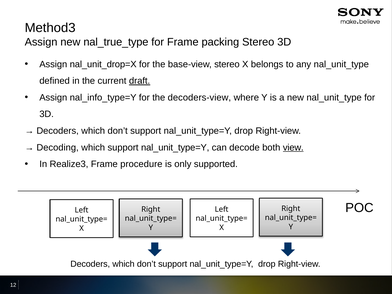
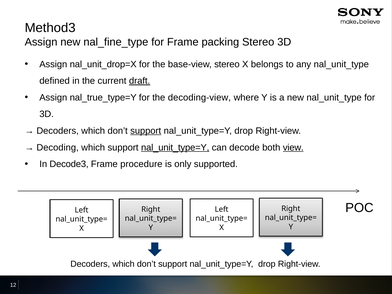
nal_true_type: nal_true_type -> nal_fine_type (116, 42)
nal_info_type=Y: nal_info_type=Y -> nal_true_type=Y (103, 98)
decoders-view: decoders-view -> decoding-view (199, 98)
support underline: none -> present (146, 131)
nal_unit_type=Y underline: none -> present (175, 147)
Realize3: Realize3 -> Decode3 (69, 164)
